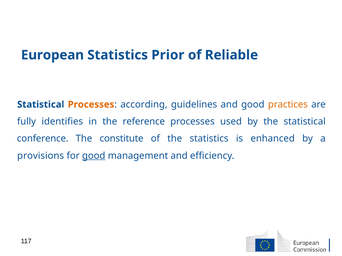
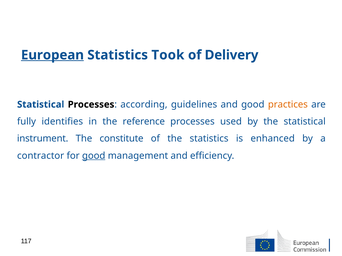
European underline: none -> present (52, 55)
Prior: Prior -> Took (168, 55)
Reliable: Reliable -> Delivery (232, 55)
Processes colour: orange -> black (91, 105)
conference: conference -> instrument (43, 139)
provisions: provisions -> contractor (41, 156)
